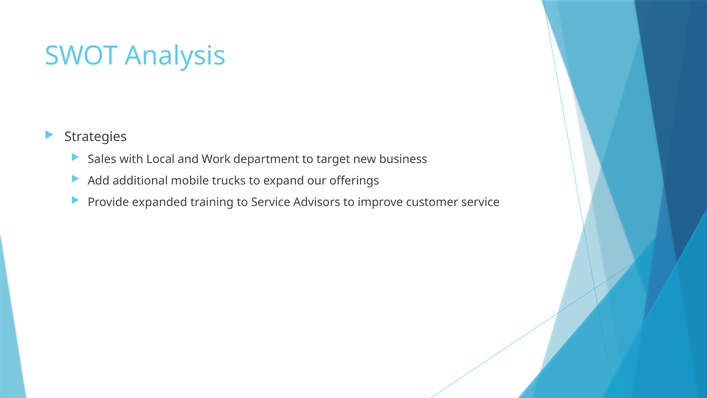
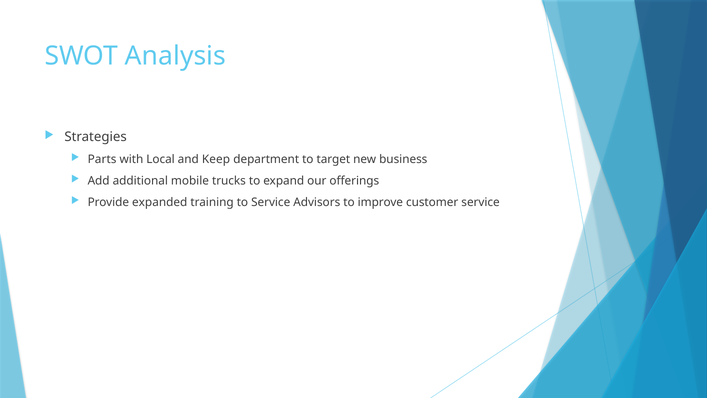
Sales: Sales -> Parts (102, 159)
Work: Work -> Keep (216, 159)
